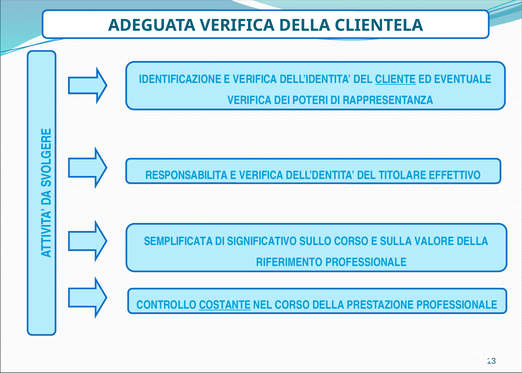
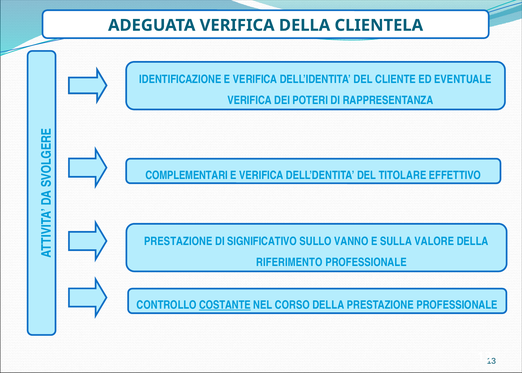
CLIENTE underline: present -> none (396, 80)
RESPONSABILITA: RESPONSABILITA -> COMPLEMENTARI (187, 176)
SEMPLIFICATA: SEMPLIFICATA -> PRESTAZIONE (178, 242)
SULLO CORSO: CORSO -> VANNO (351, 242)
